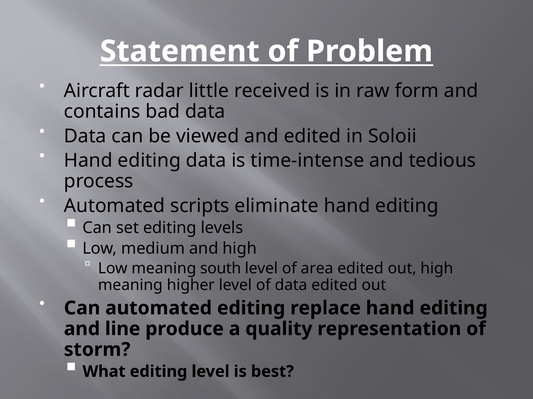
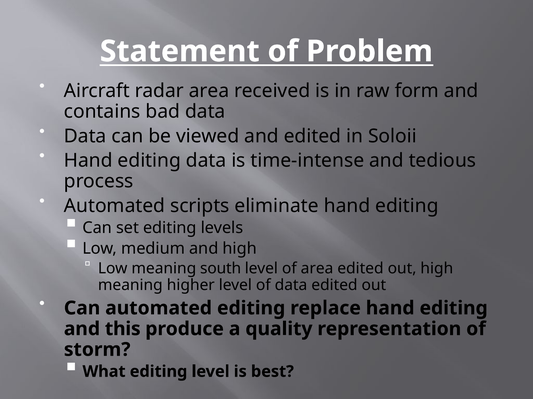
radar little: little -> area (209, 91)
line: line -> this (123, 329)
